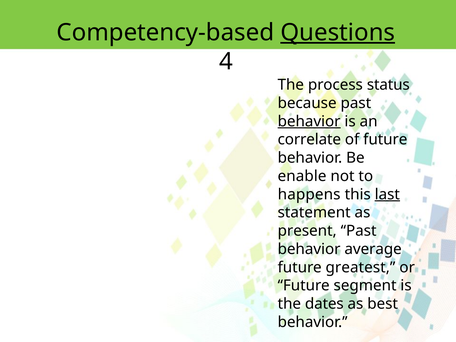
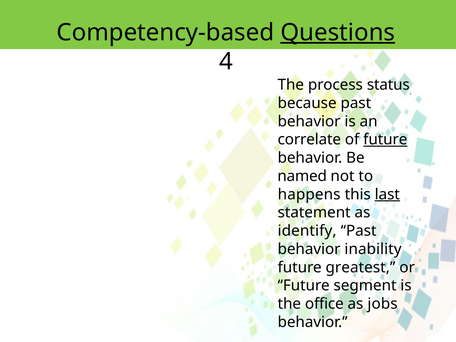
behavior underline: present -> none (309, 121)
future underline: none -> present (385, 140)
enable: enable -> named (302, 176)
present: present -> identify (307, 231)
average: average -> inability (373, 249)
dates: dates -> office (324, 304)
best: best -> jobs (383, 304)
